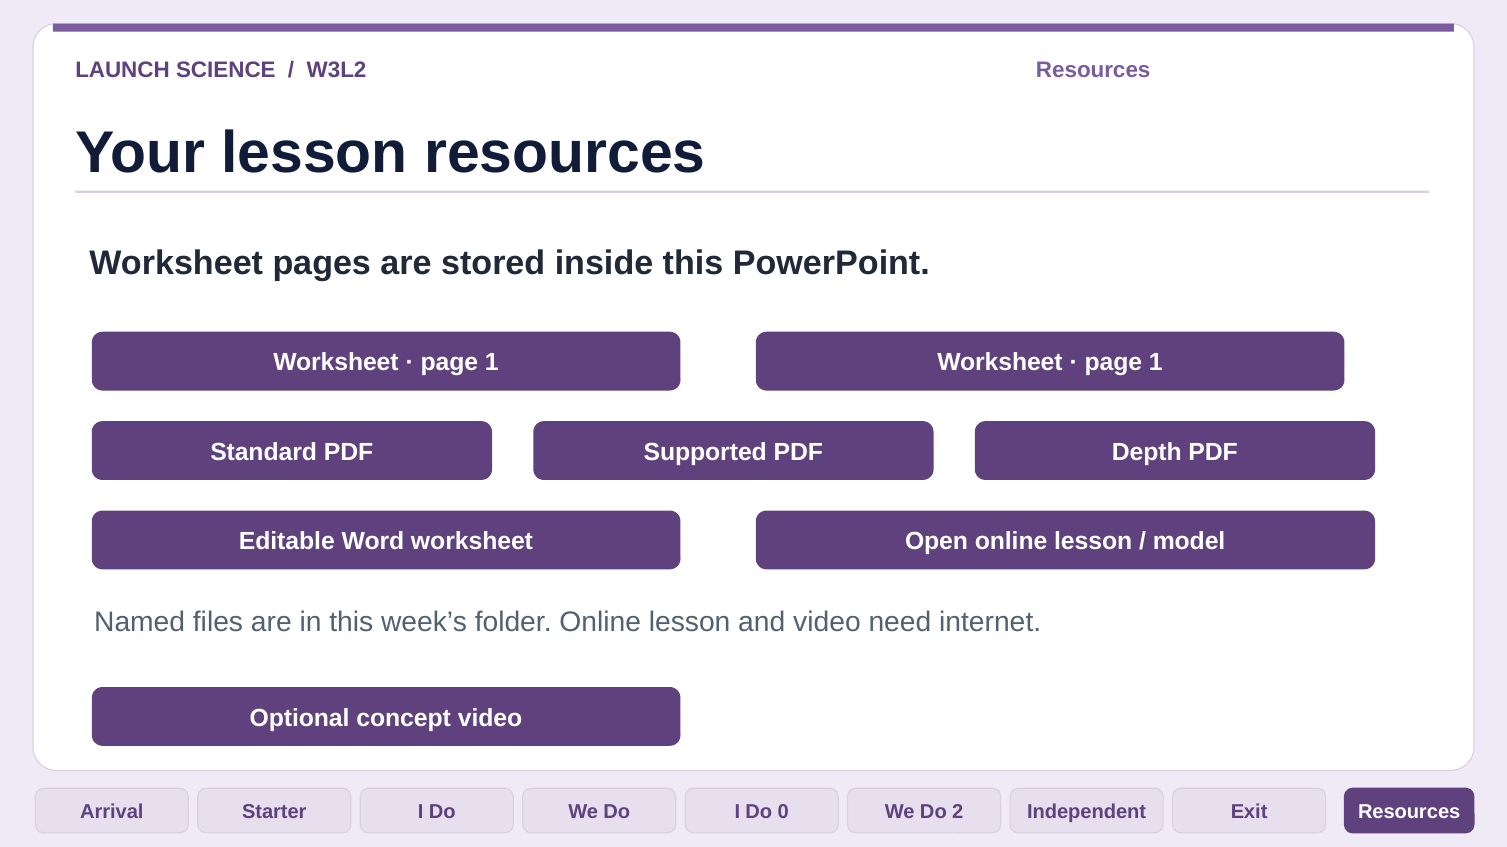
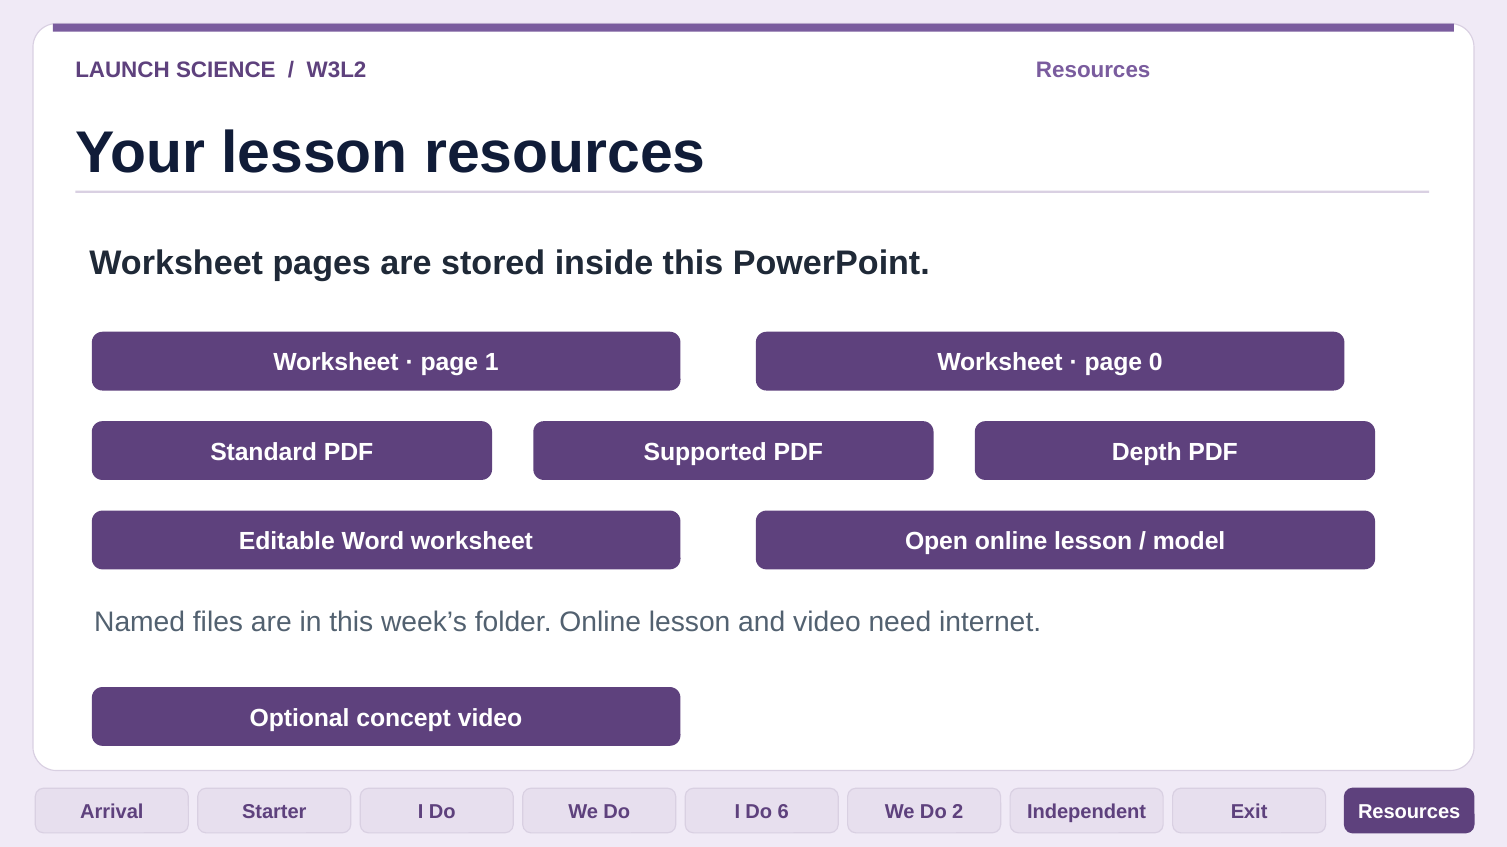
1: 1 -> 0 (1156, 363)
0: 0 -> 6 (783, 813)
